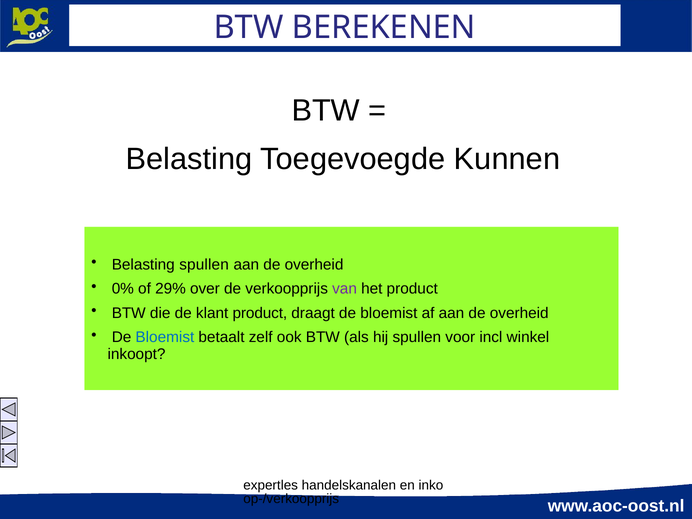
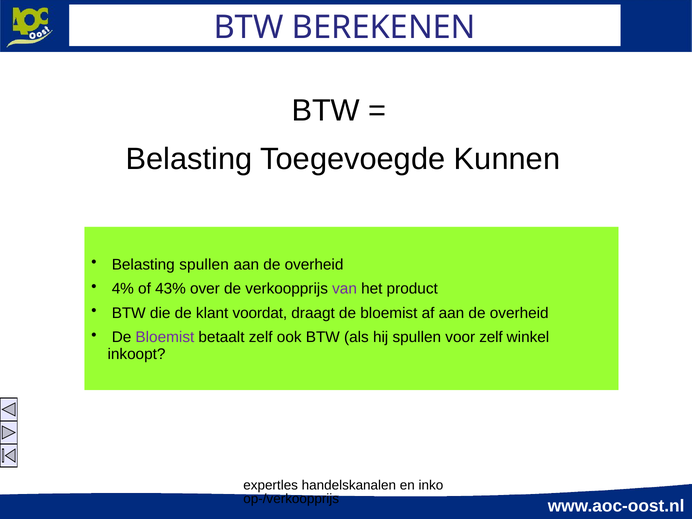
0%: 0% -> 4% (123, 289)
29%: 29% -> 43% (170, 289)
klant product: product -> voordat (260, 313)
Bloemist colour: blue -> purple (165, 337)
voor incl: incl -> zelf (491, 337)
